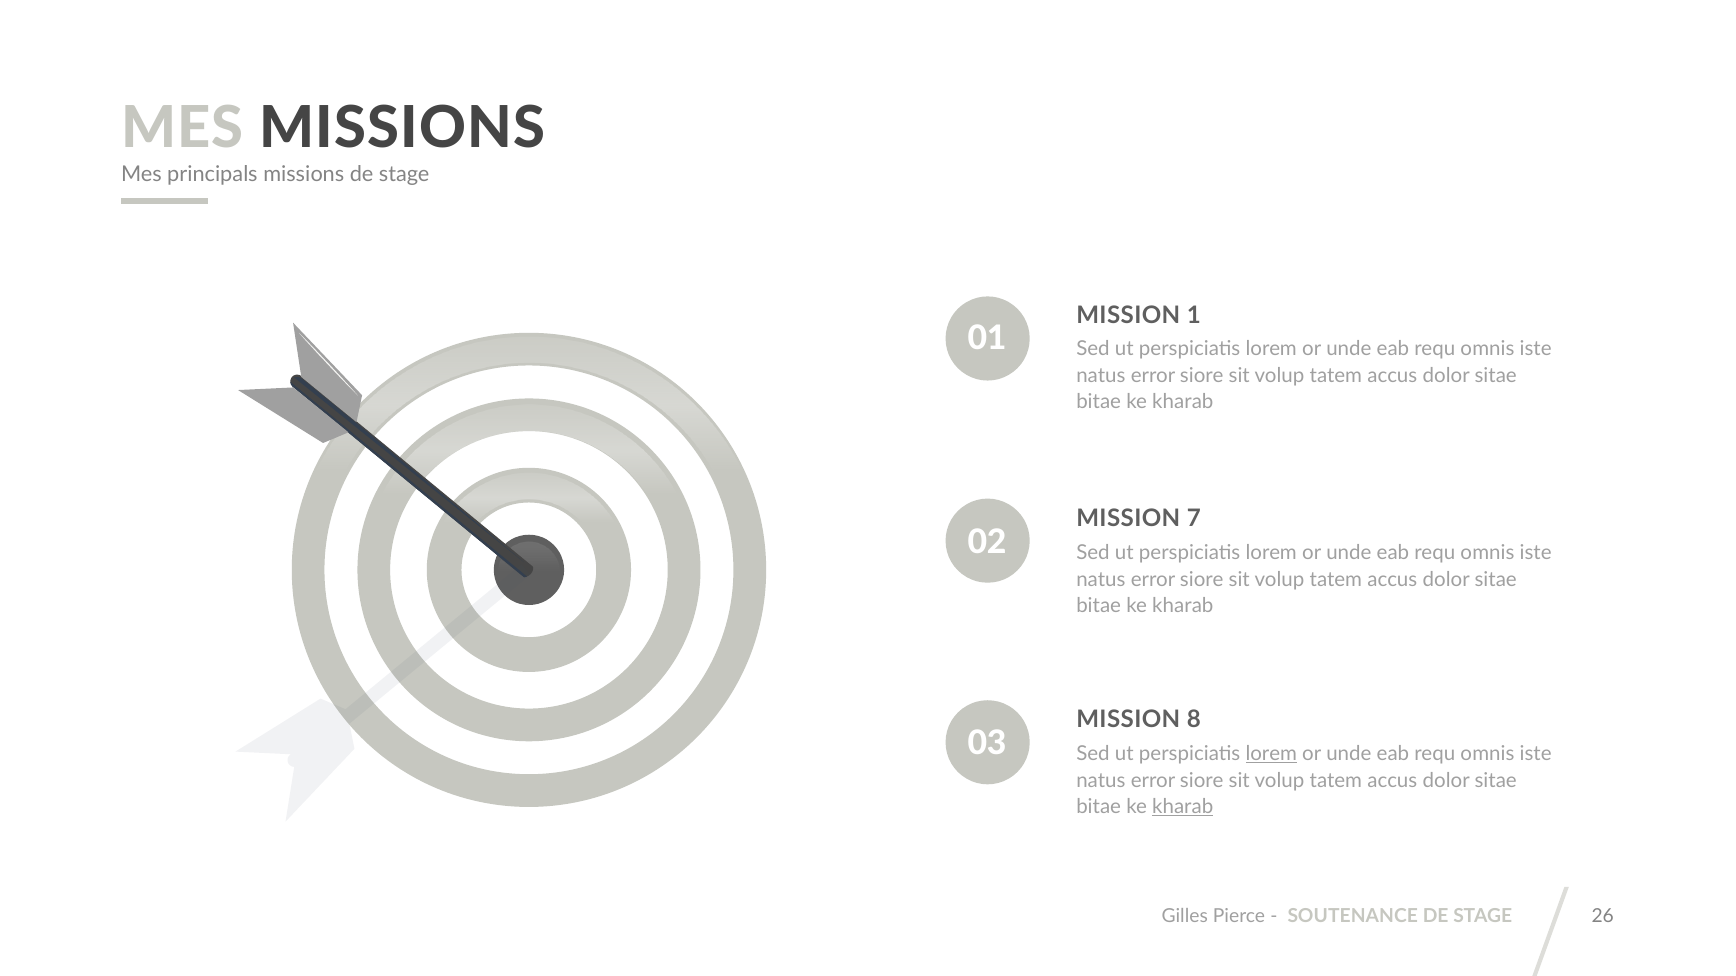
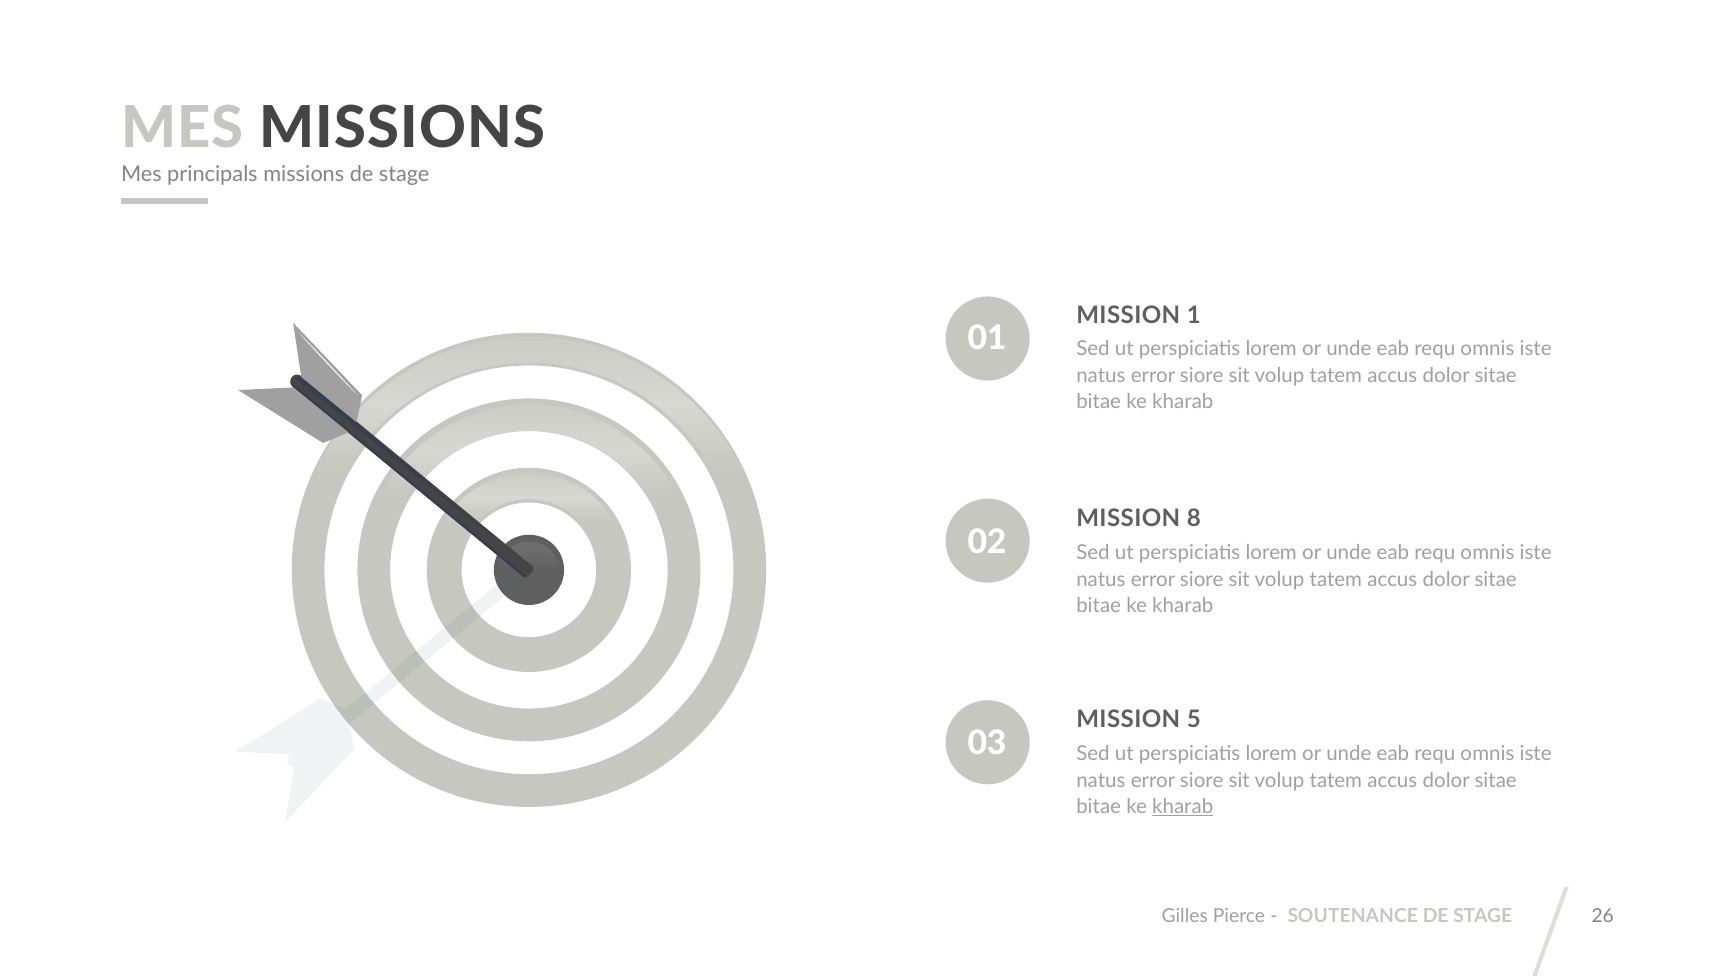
7: 7 -> 8 (1194, 519)
8: 8 -> 5 (1194, 720)
lorem underline: present -> none (1271, 754)
